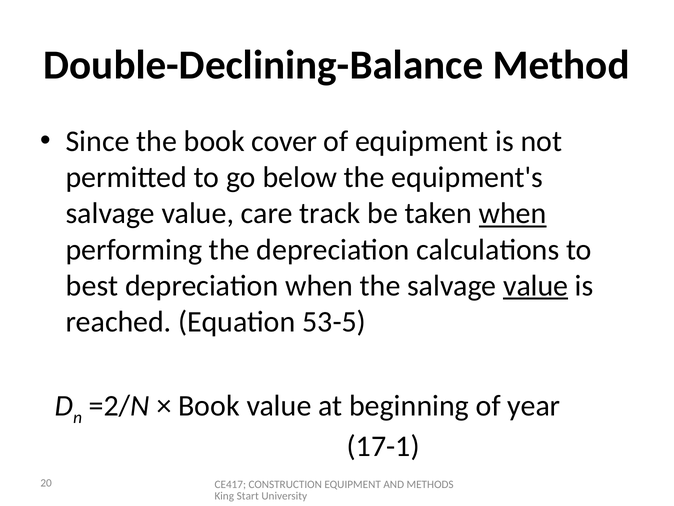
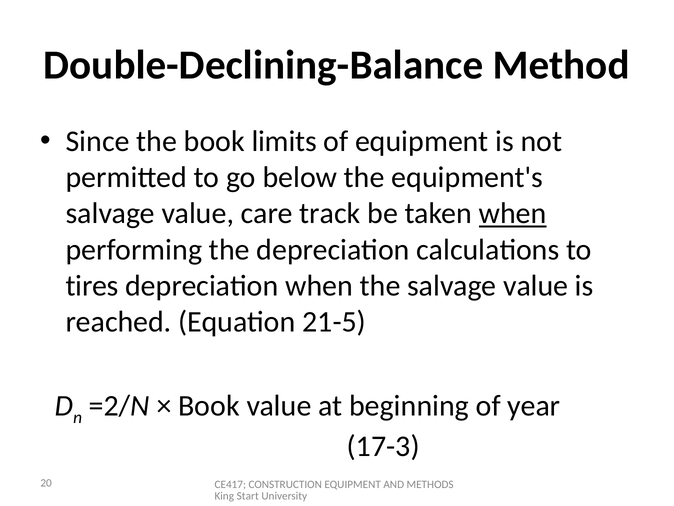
cover: cover -> limits (284, 141)
best: best -> tires (92, 285)
value underline: present -> none (536, 285)
53-5: 53-5 -> 21-5 (334, 321)
17-1: 17-1 -> 17-3 (383, 446)
